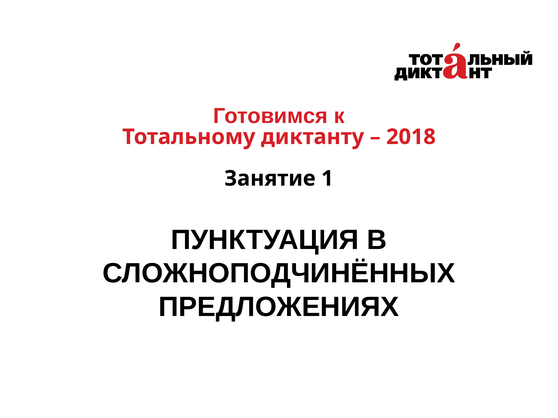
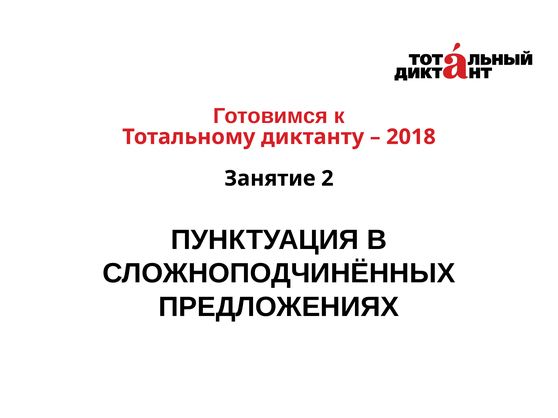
1: 1 -> 2 (327, 179)
